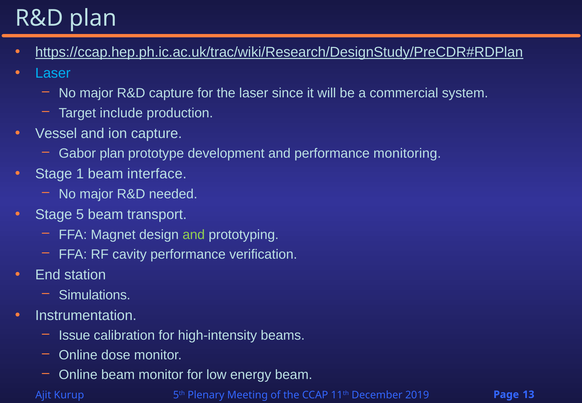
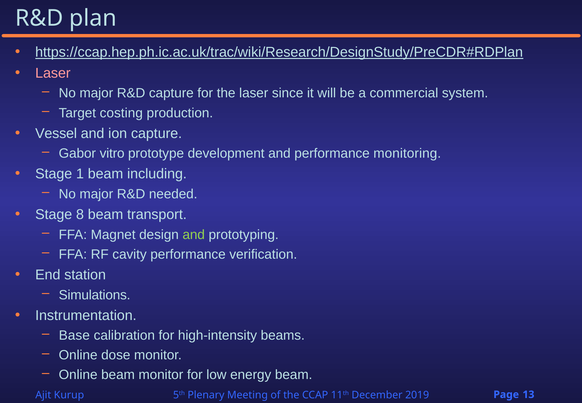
Laser colour: light blue -> pink (53, 73)
include: include -> costing (121, 113)
Gabor plan: plan -> vitro (112, 153)
interface: interface -> including (157, 174)
5: 5 -> 8 (80, 215)
Issue: Issue -> Base (74, 335)
